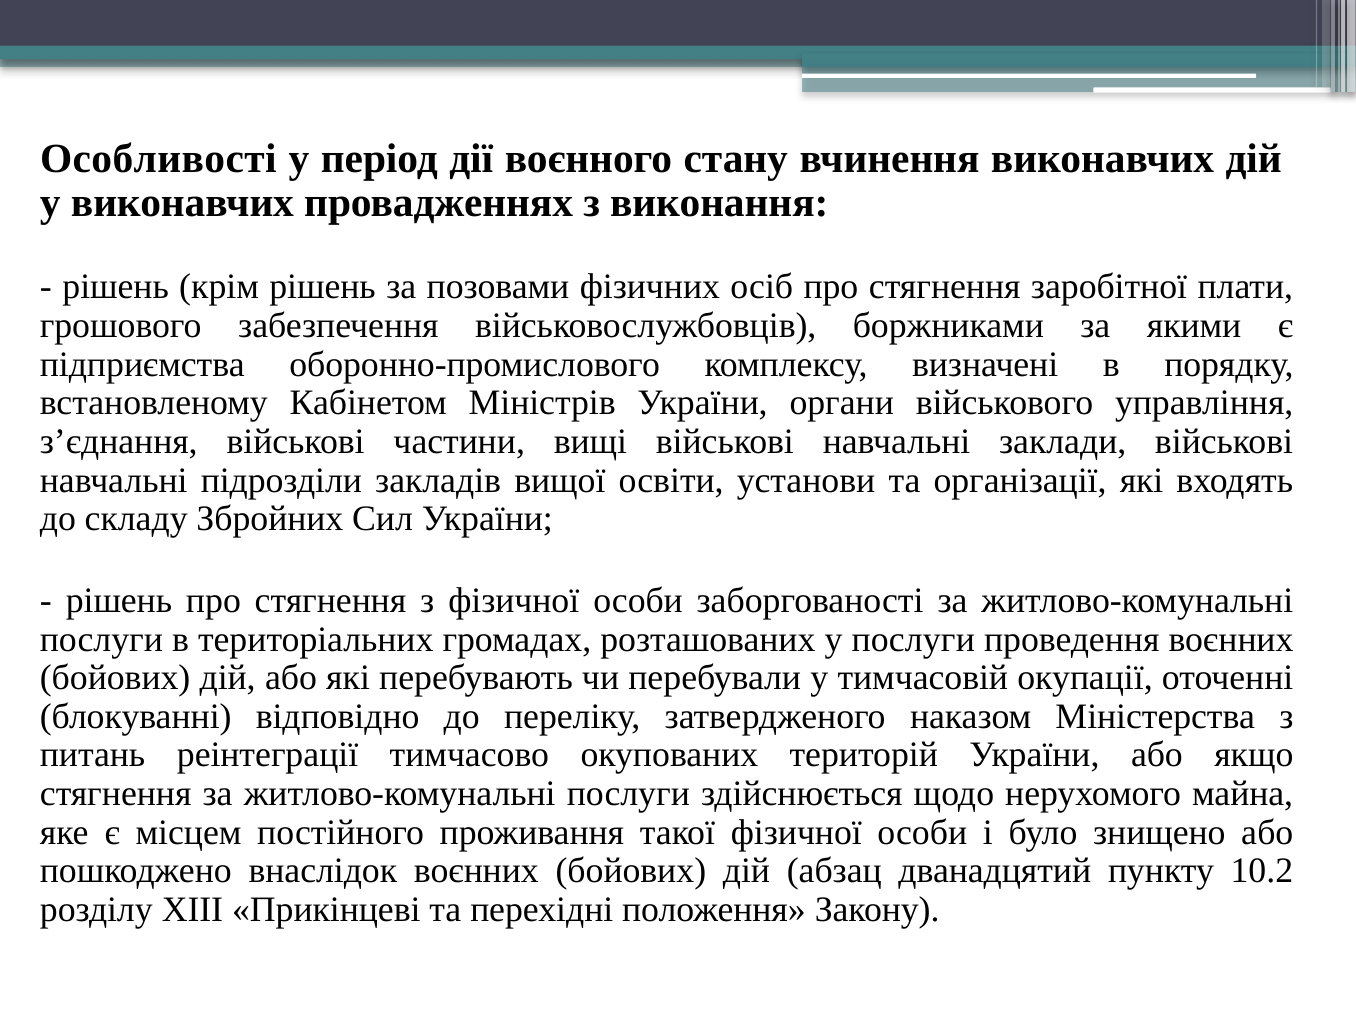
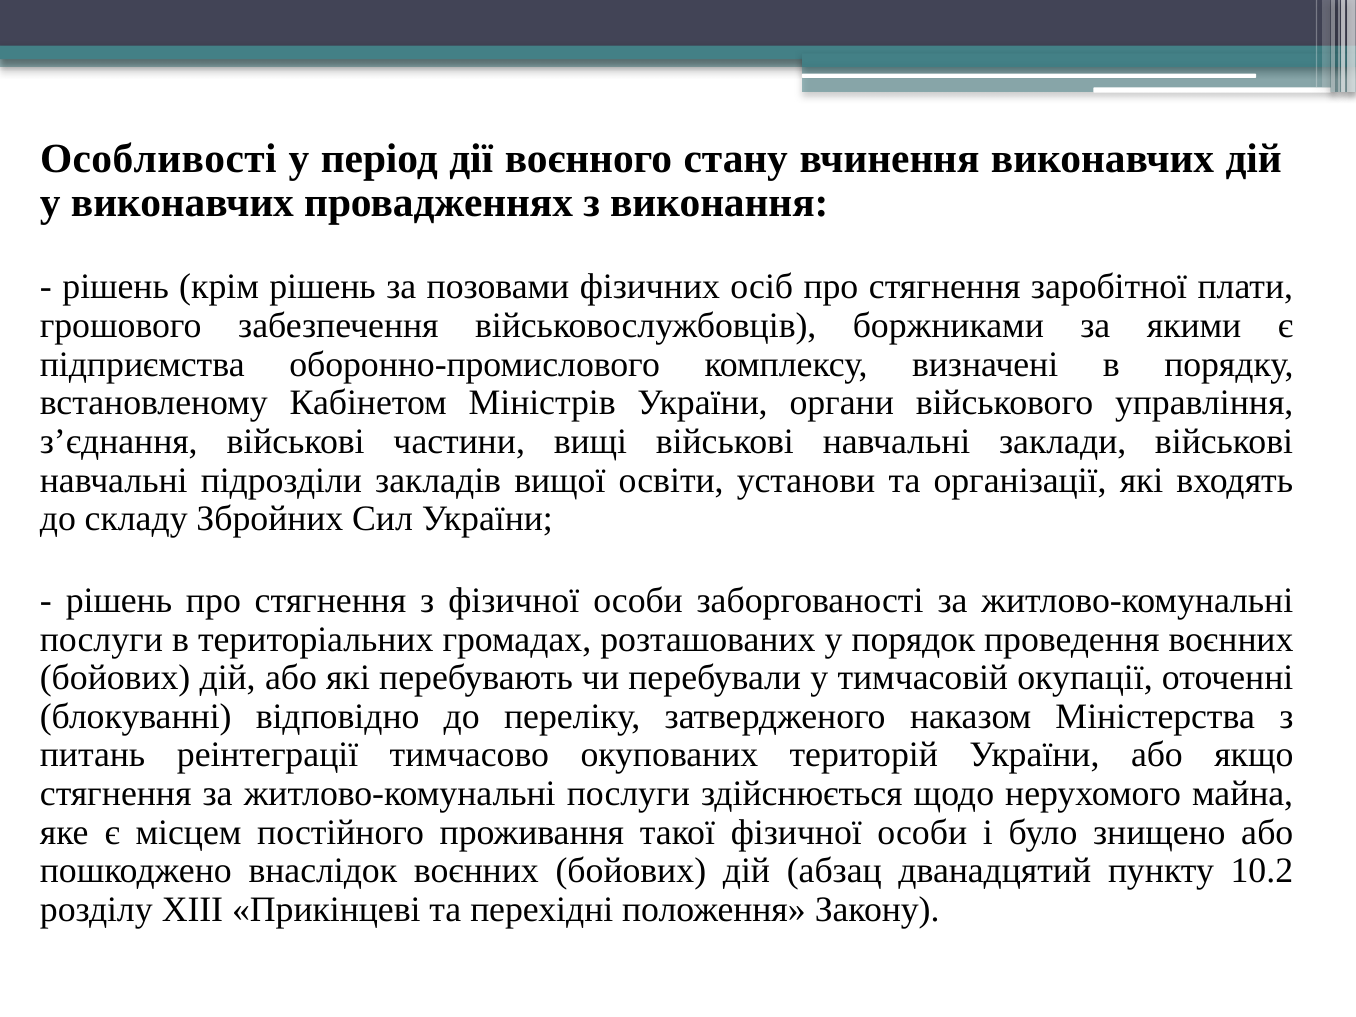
у послуги: послуги -> порядок (913, 639)
